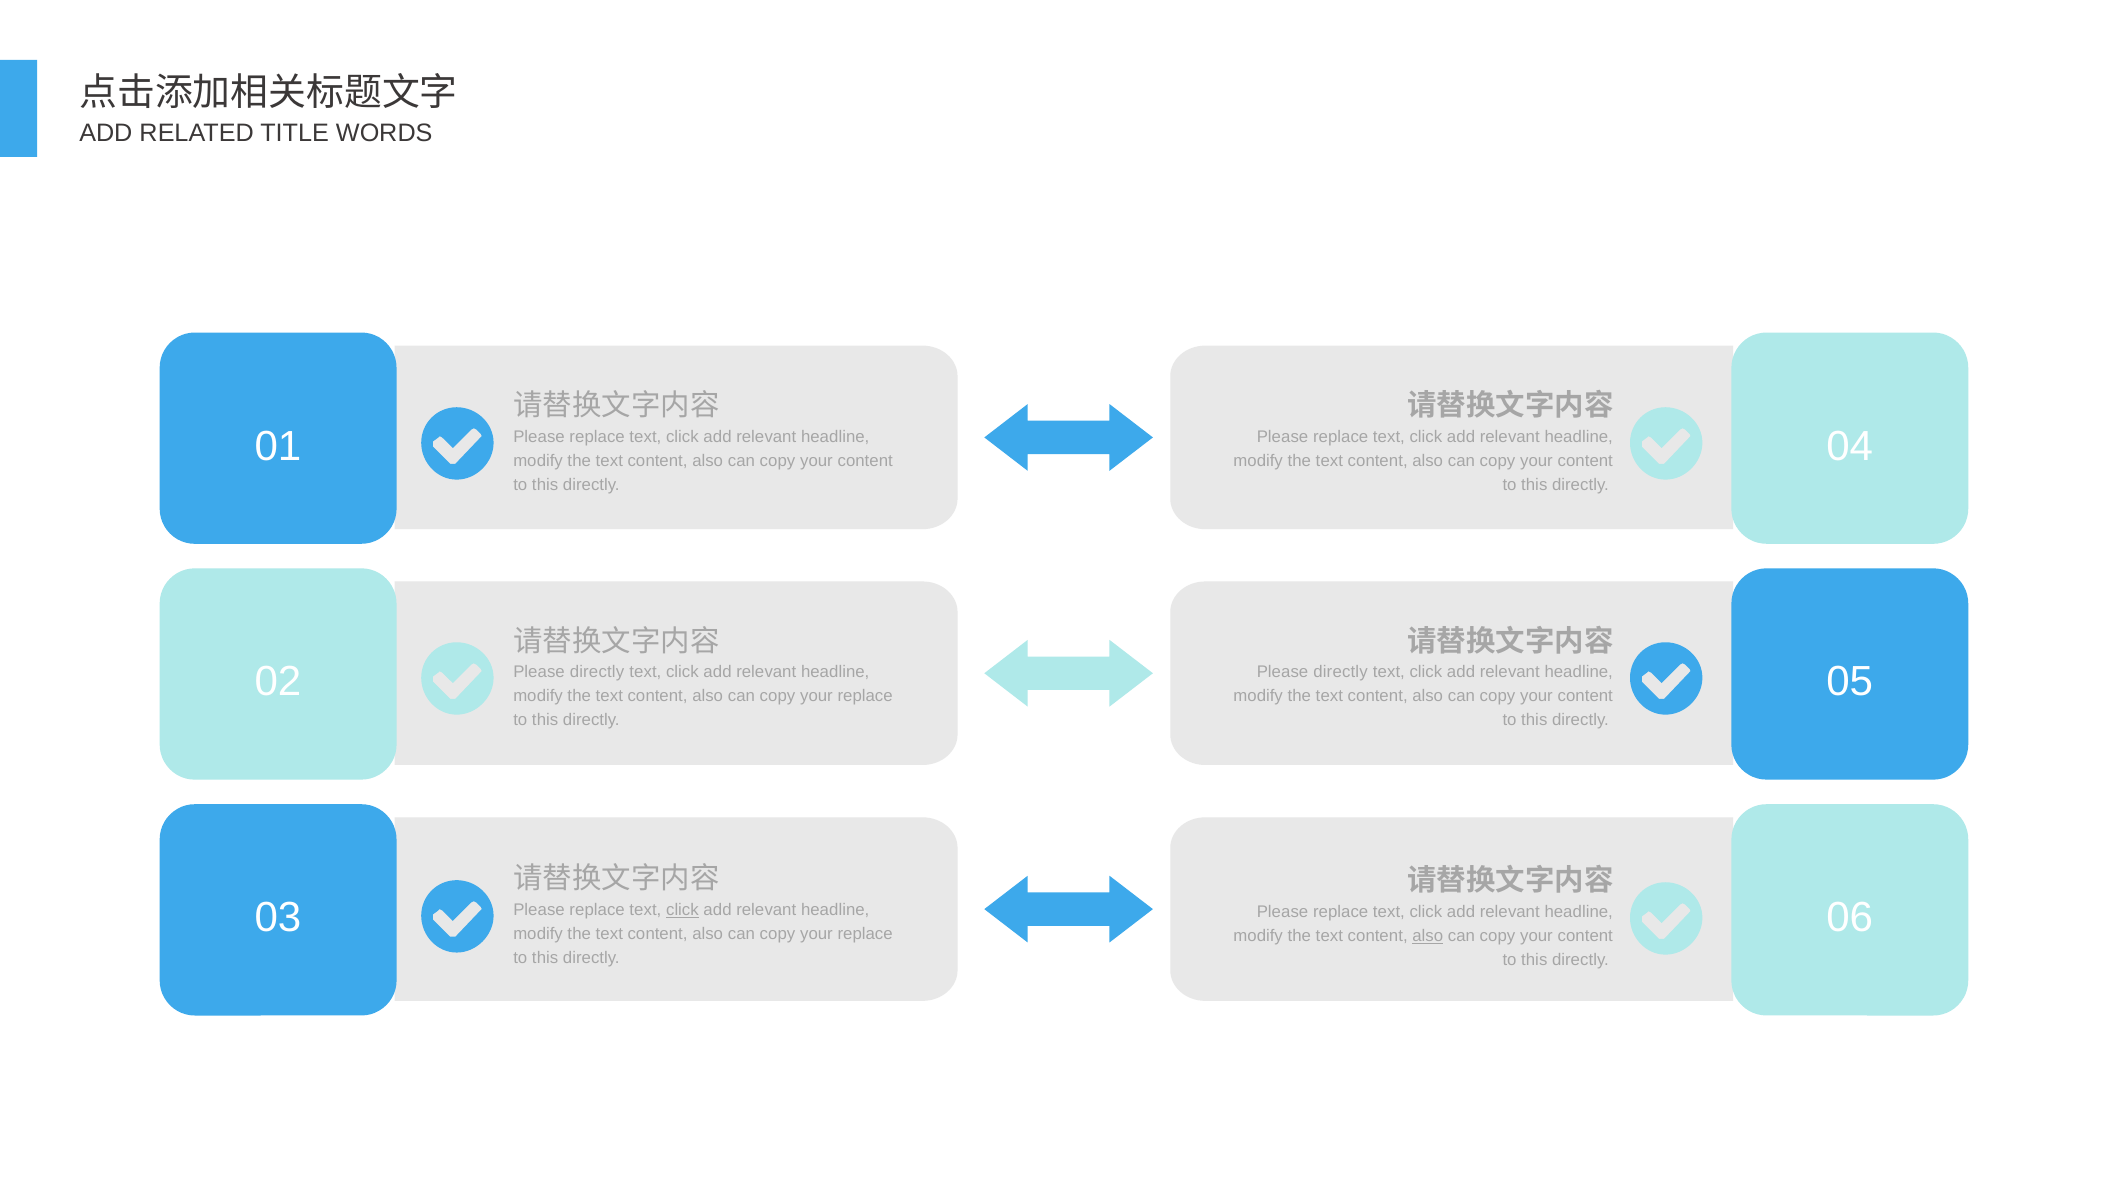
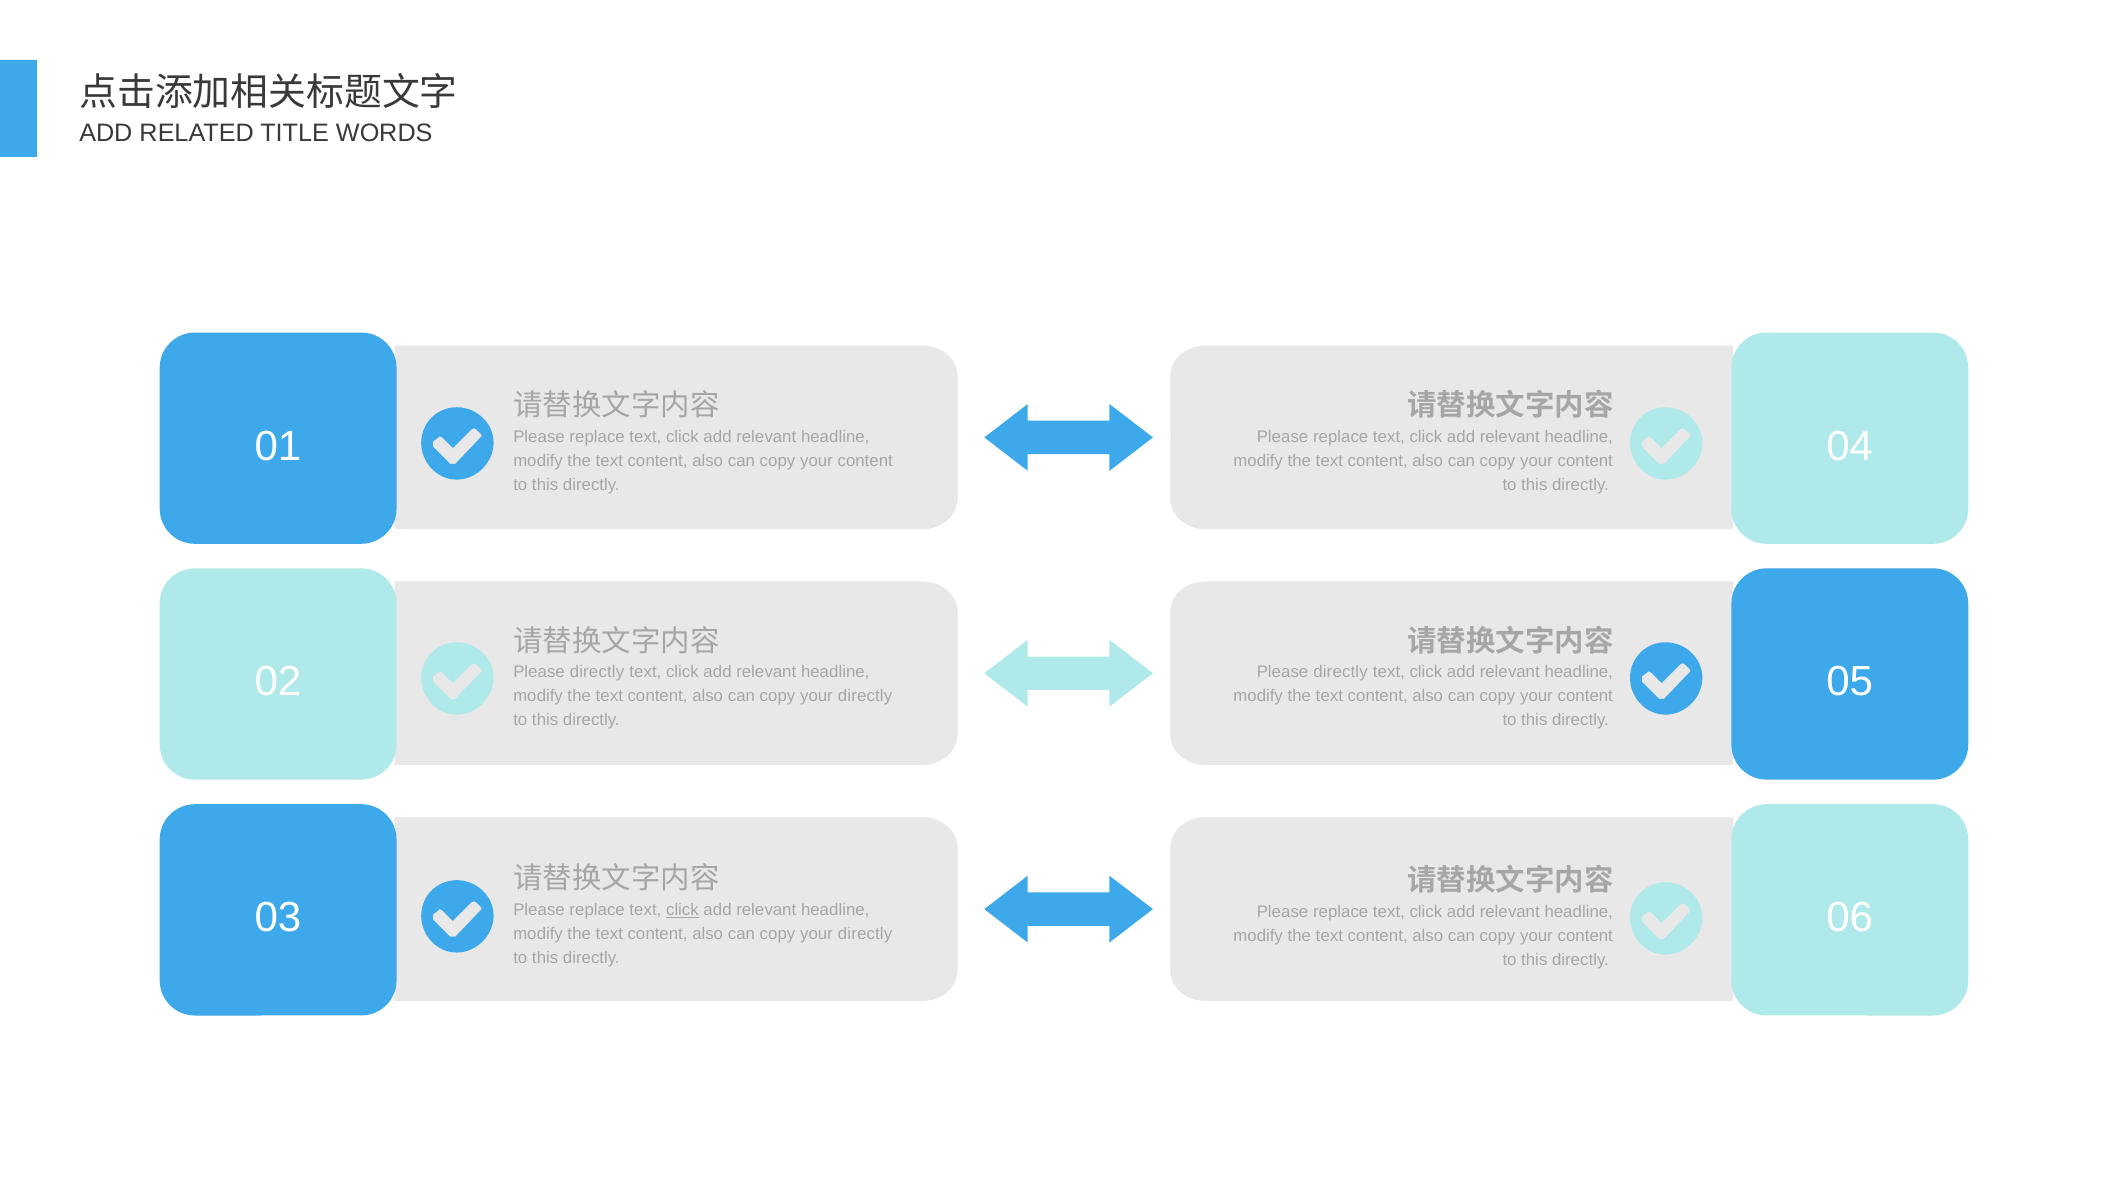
replace: replace -> directly (865, 696)
replace: replace -> directly (865, 934)
also underline: present -> none (1428, 936)
